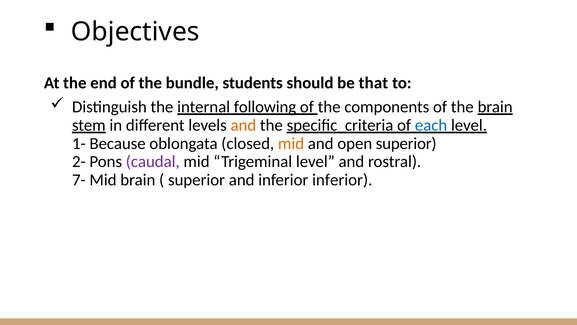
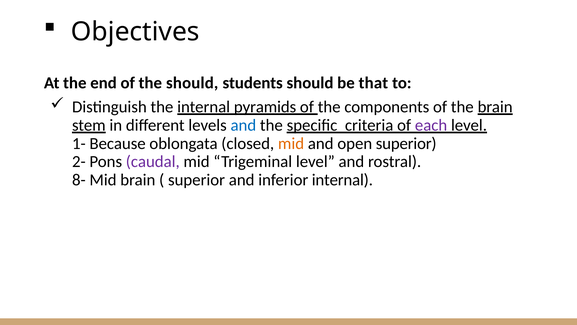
the bundle: bundle -> should (192, 83)
following: following -> pyramids (265, 107)
and colour: orange -> blue (243, 125)
each colour: blue -> purple (431, 125)
7-: 7- -> 8- (79, 180)
inferior inferior: inferior -> internal (342, 180)
